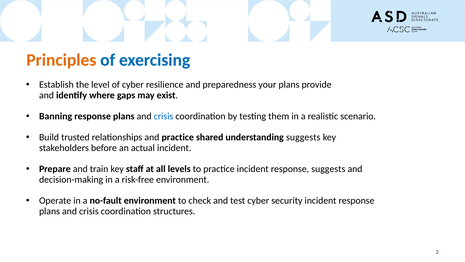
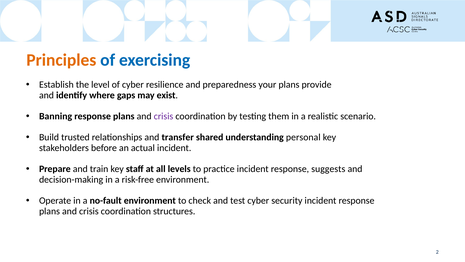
crisis colour: blue -> purple (164, 116)
and practice: practice -> transfer (178, 137)
understanding suggests: suggests -> personal (303, 137)
